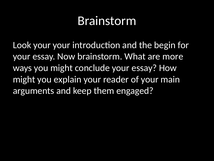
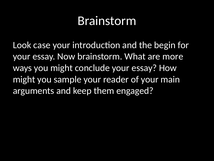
Look your: your -> case (42, 45)
explain: explain -> sample (68, 79)
